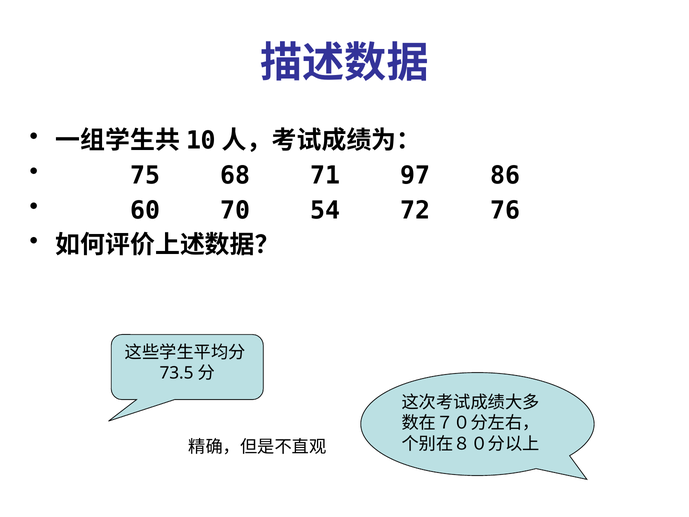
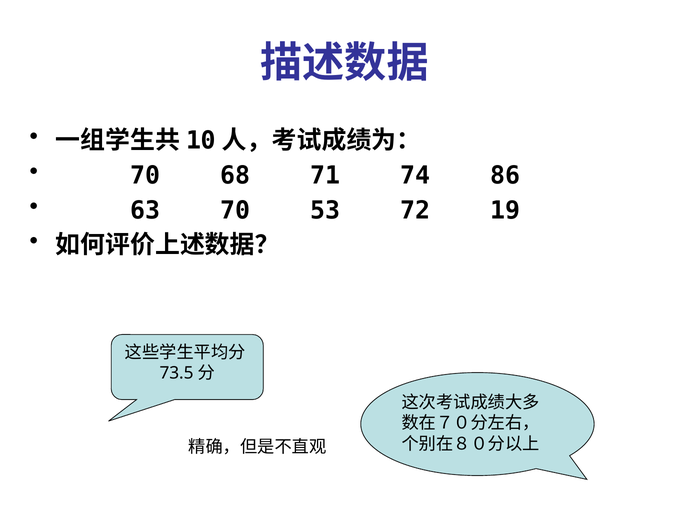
75: 75 -> 70 (145, 175)
97: 97 -> 74 (415, 175)
60: 60 -> 63 (145, 210)
54: 54 -> 53 (325, 210)
76: 76 -> 19 (505, 210)
